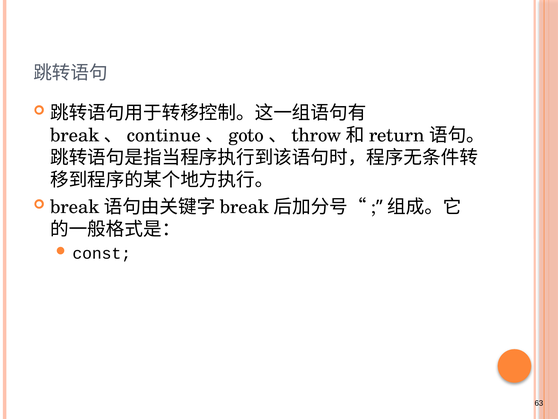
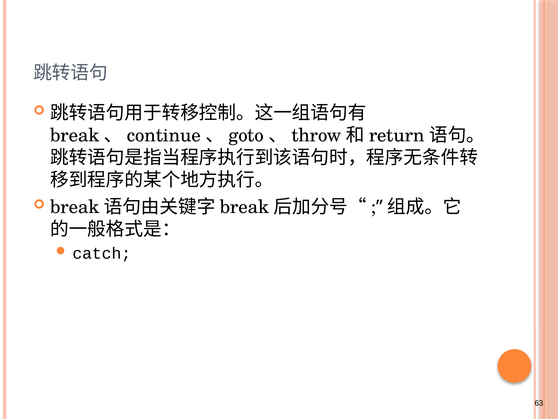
const: const -> catch (102, 253)
